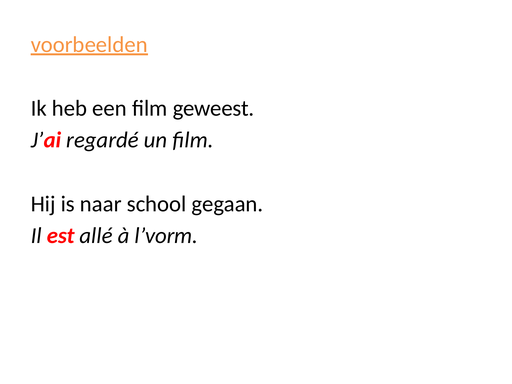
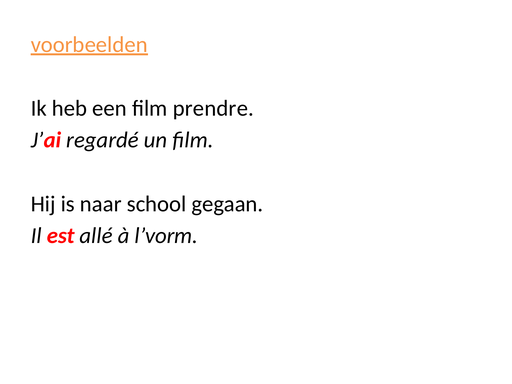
geweest: geweest -> prendre (213, 108)
